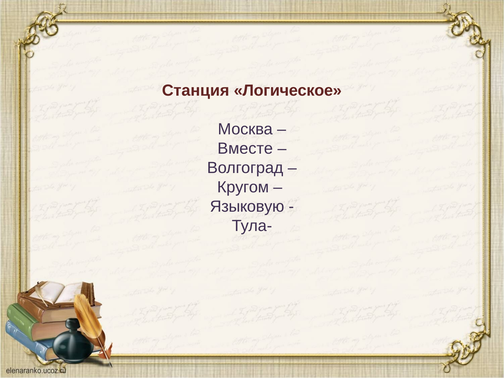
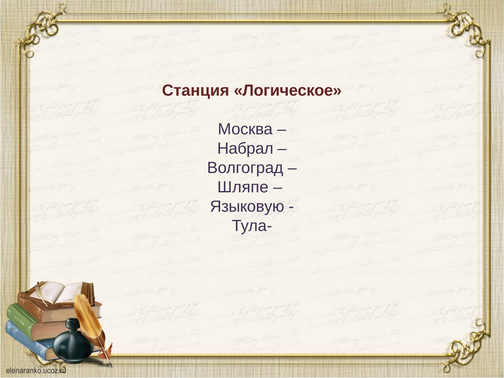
Вместе: Вместе -> Набрал (245, 149)
Кругом: Кругом -> Шляпе (243, 187)
